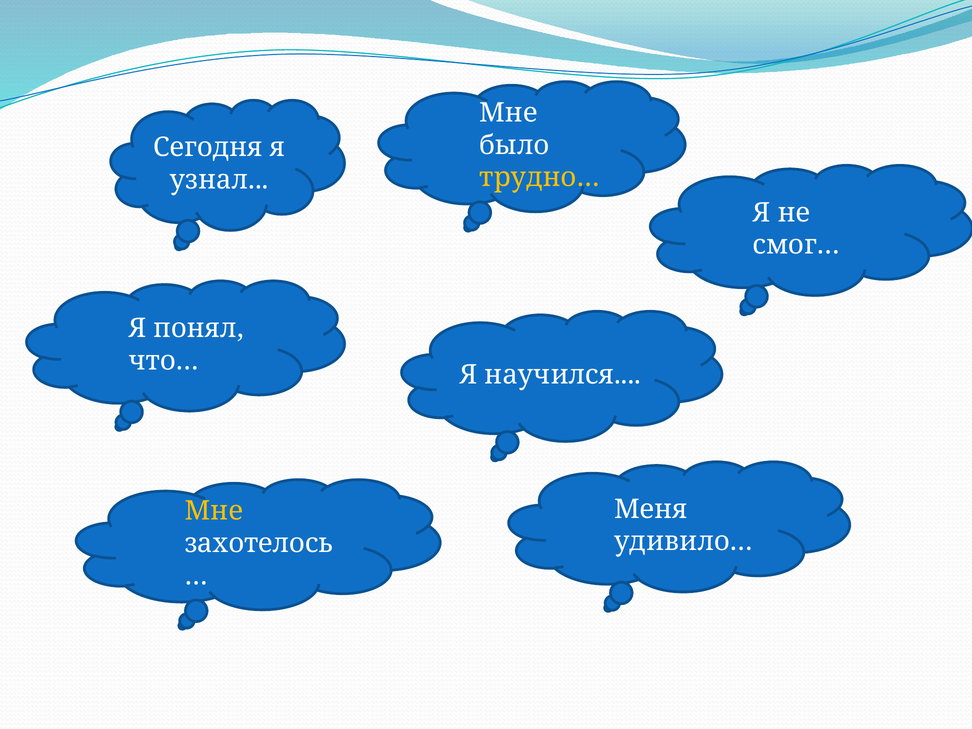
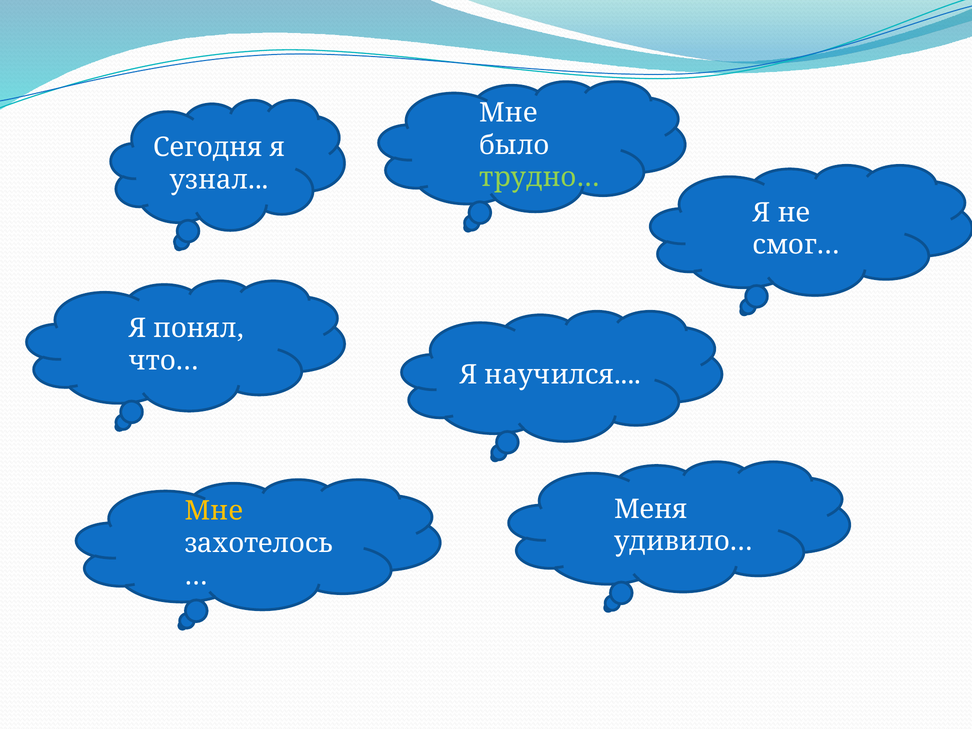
трудно… colour: yellow -> light green (539, 178)
